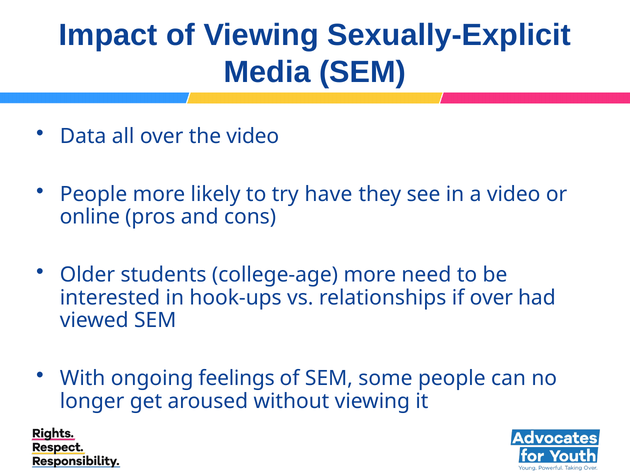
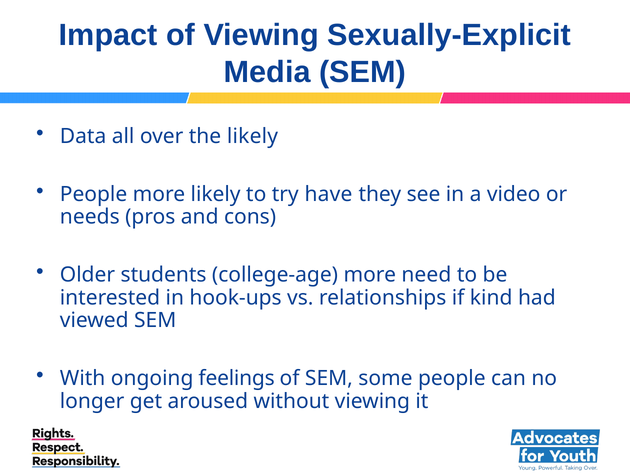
the video: video -> likely (253, 136)
online: online -> needs (90, 217)
if over: over -> kind (491, 297)
